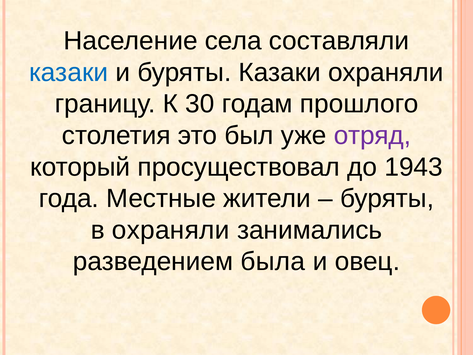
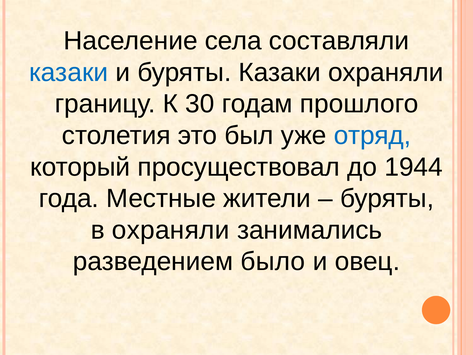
отряд colour: purple -> blue (372, 135)
1943: 1943 -> 1944 (414, 167)
была: была -> было (273, 261)
